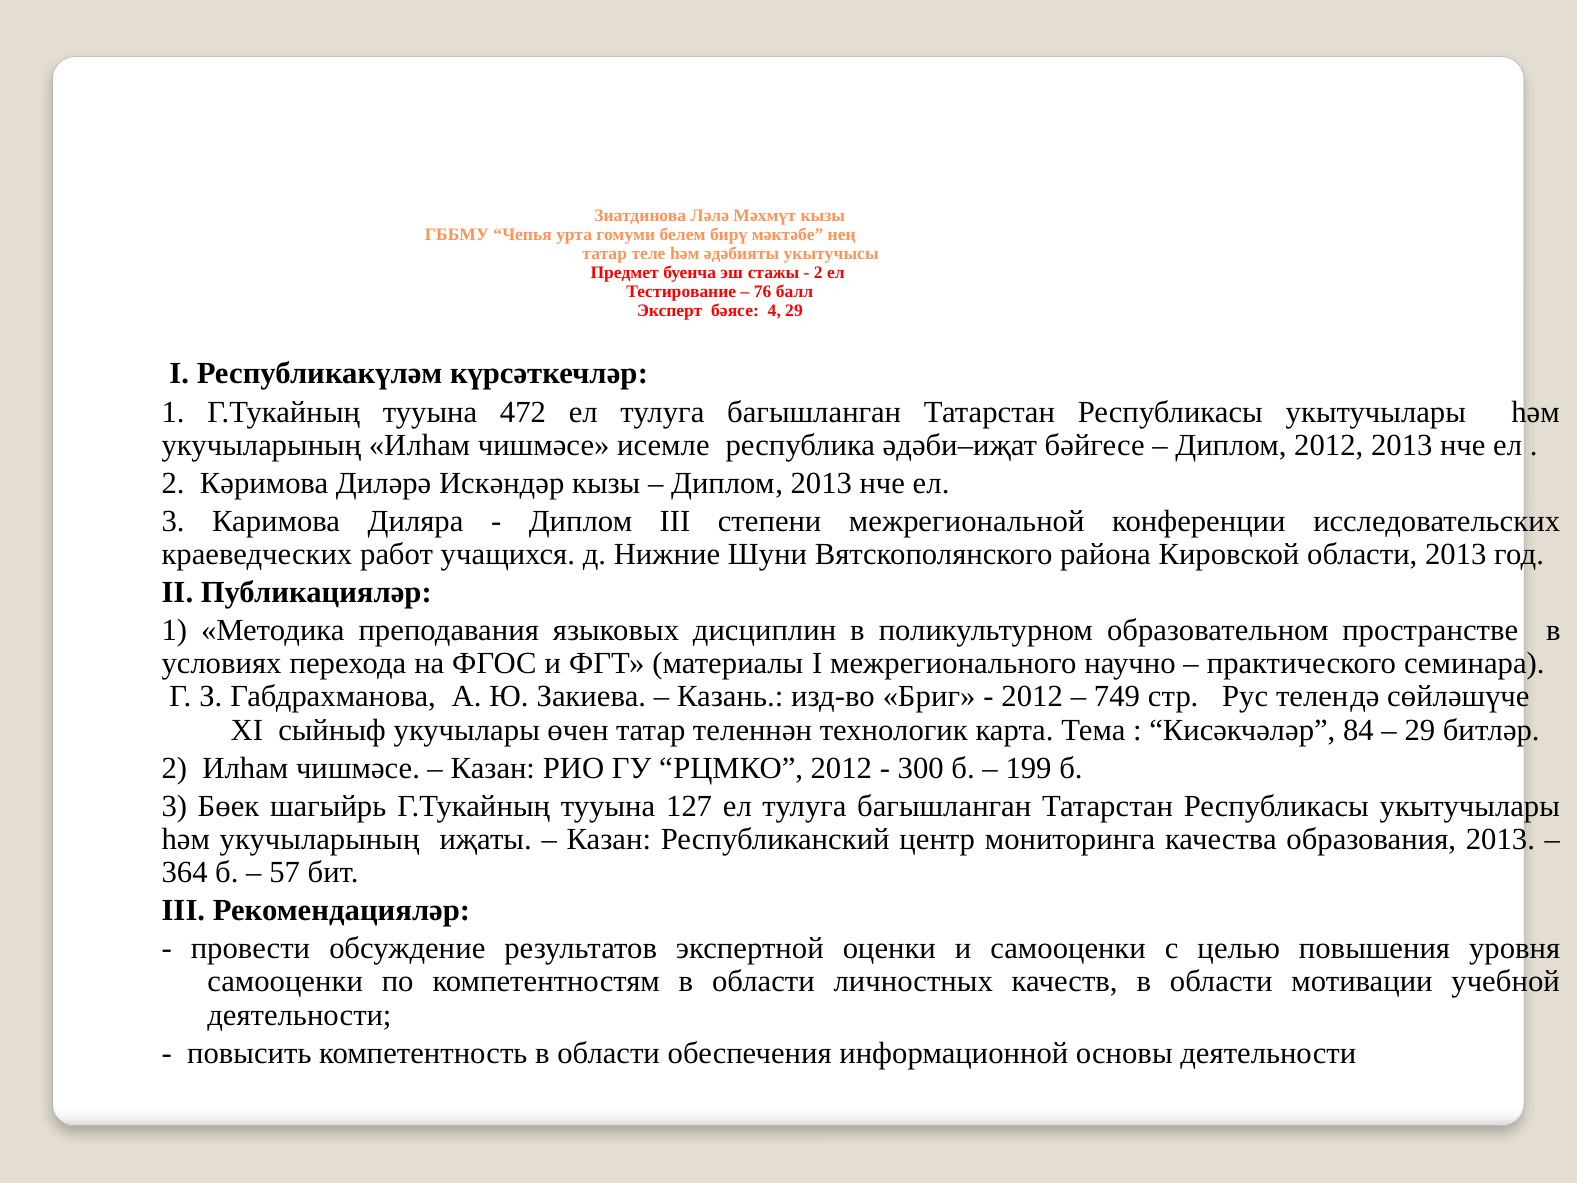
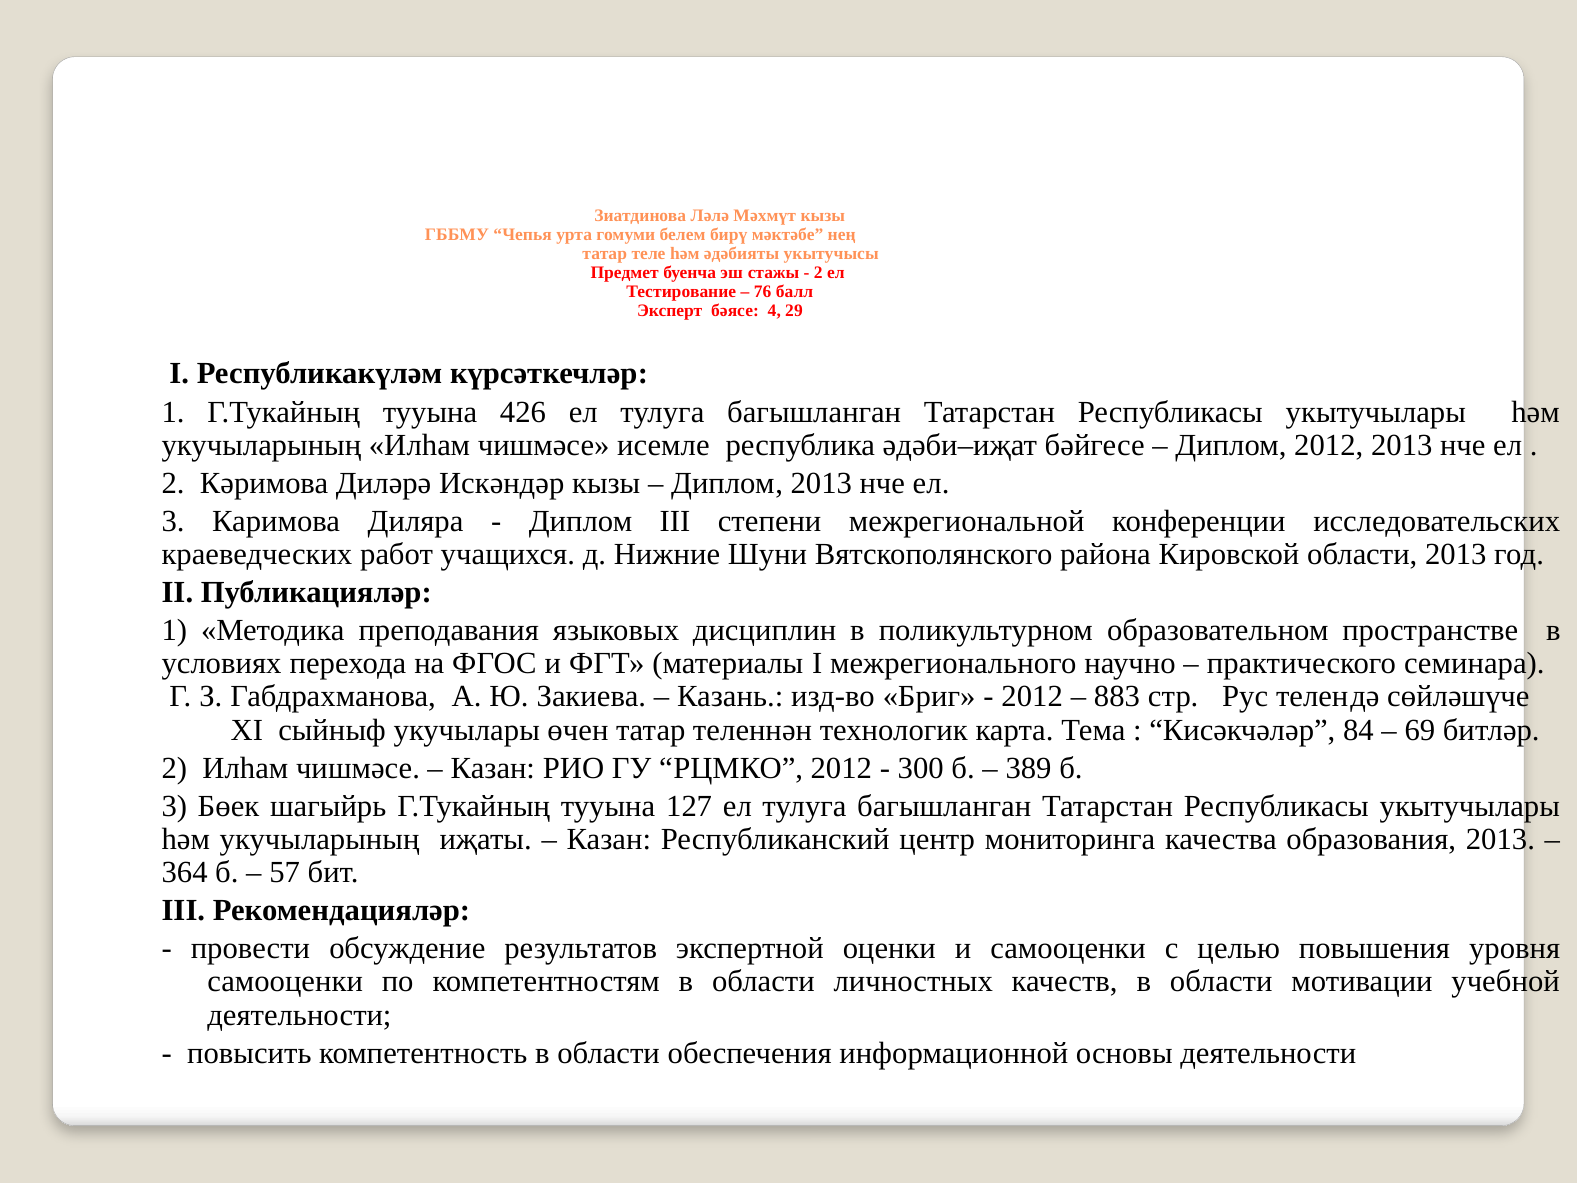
472: 472 -> 426 (523, 412)
749: 749 -> 883 (1117, 697)
29: 29 -> 69 (1420, 730)
199: 199 -> 389 (1029, 768)
